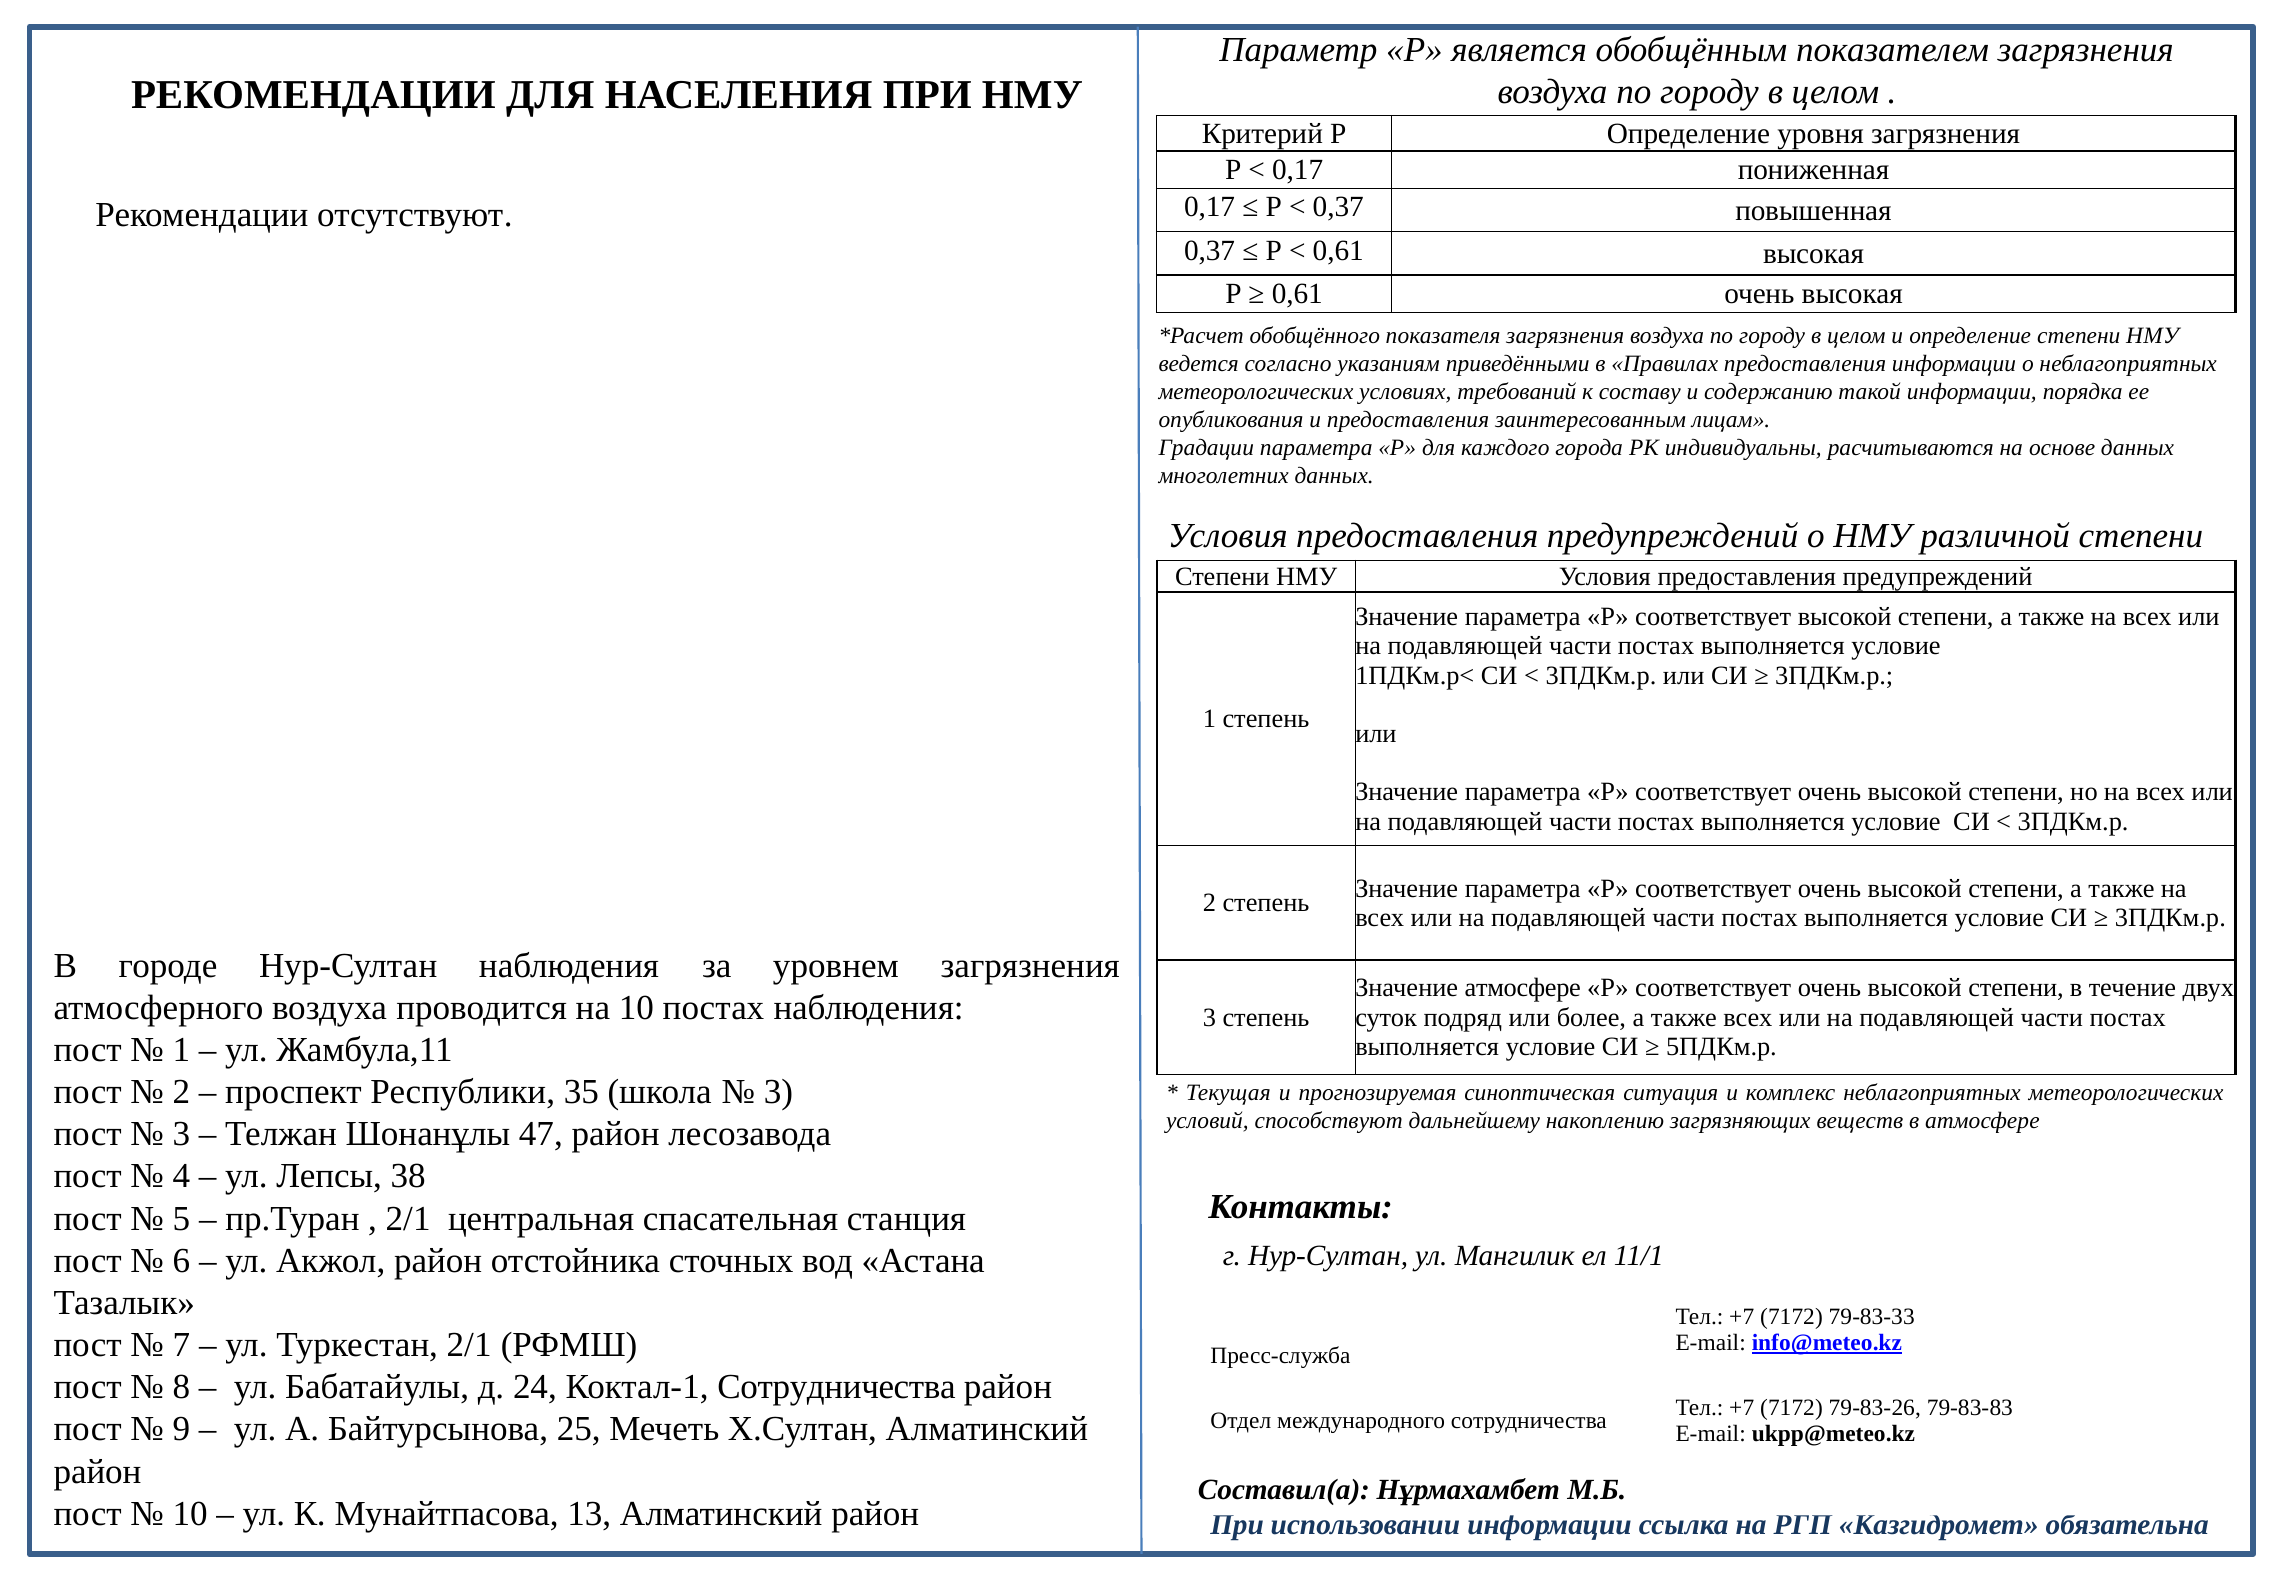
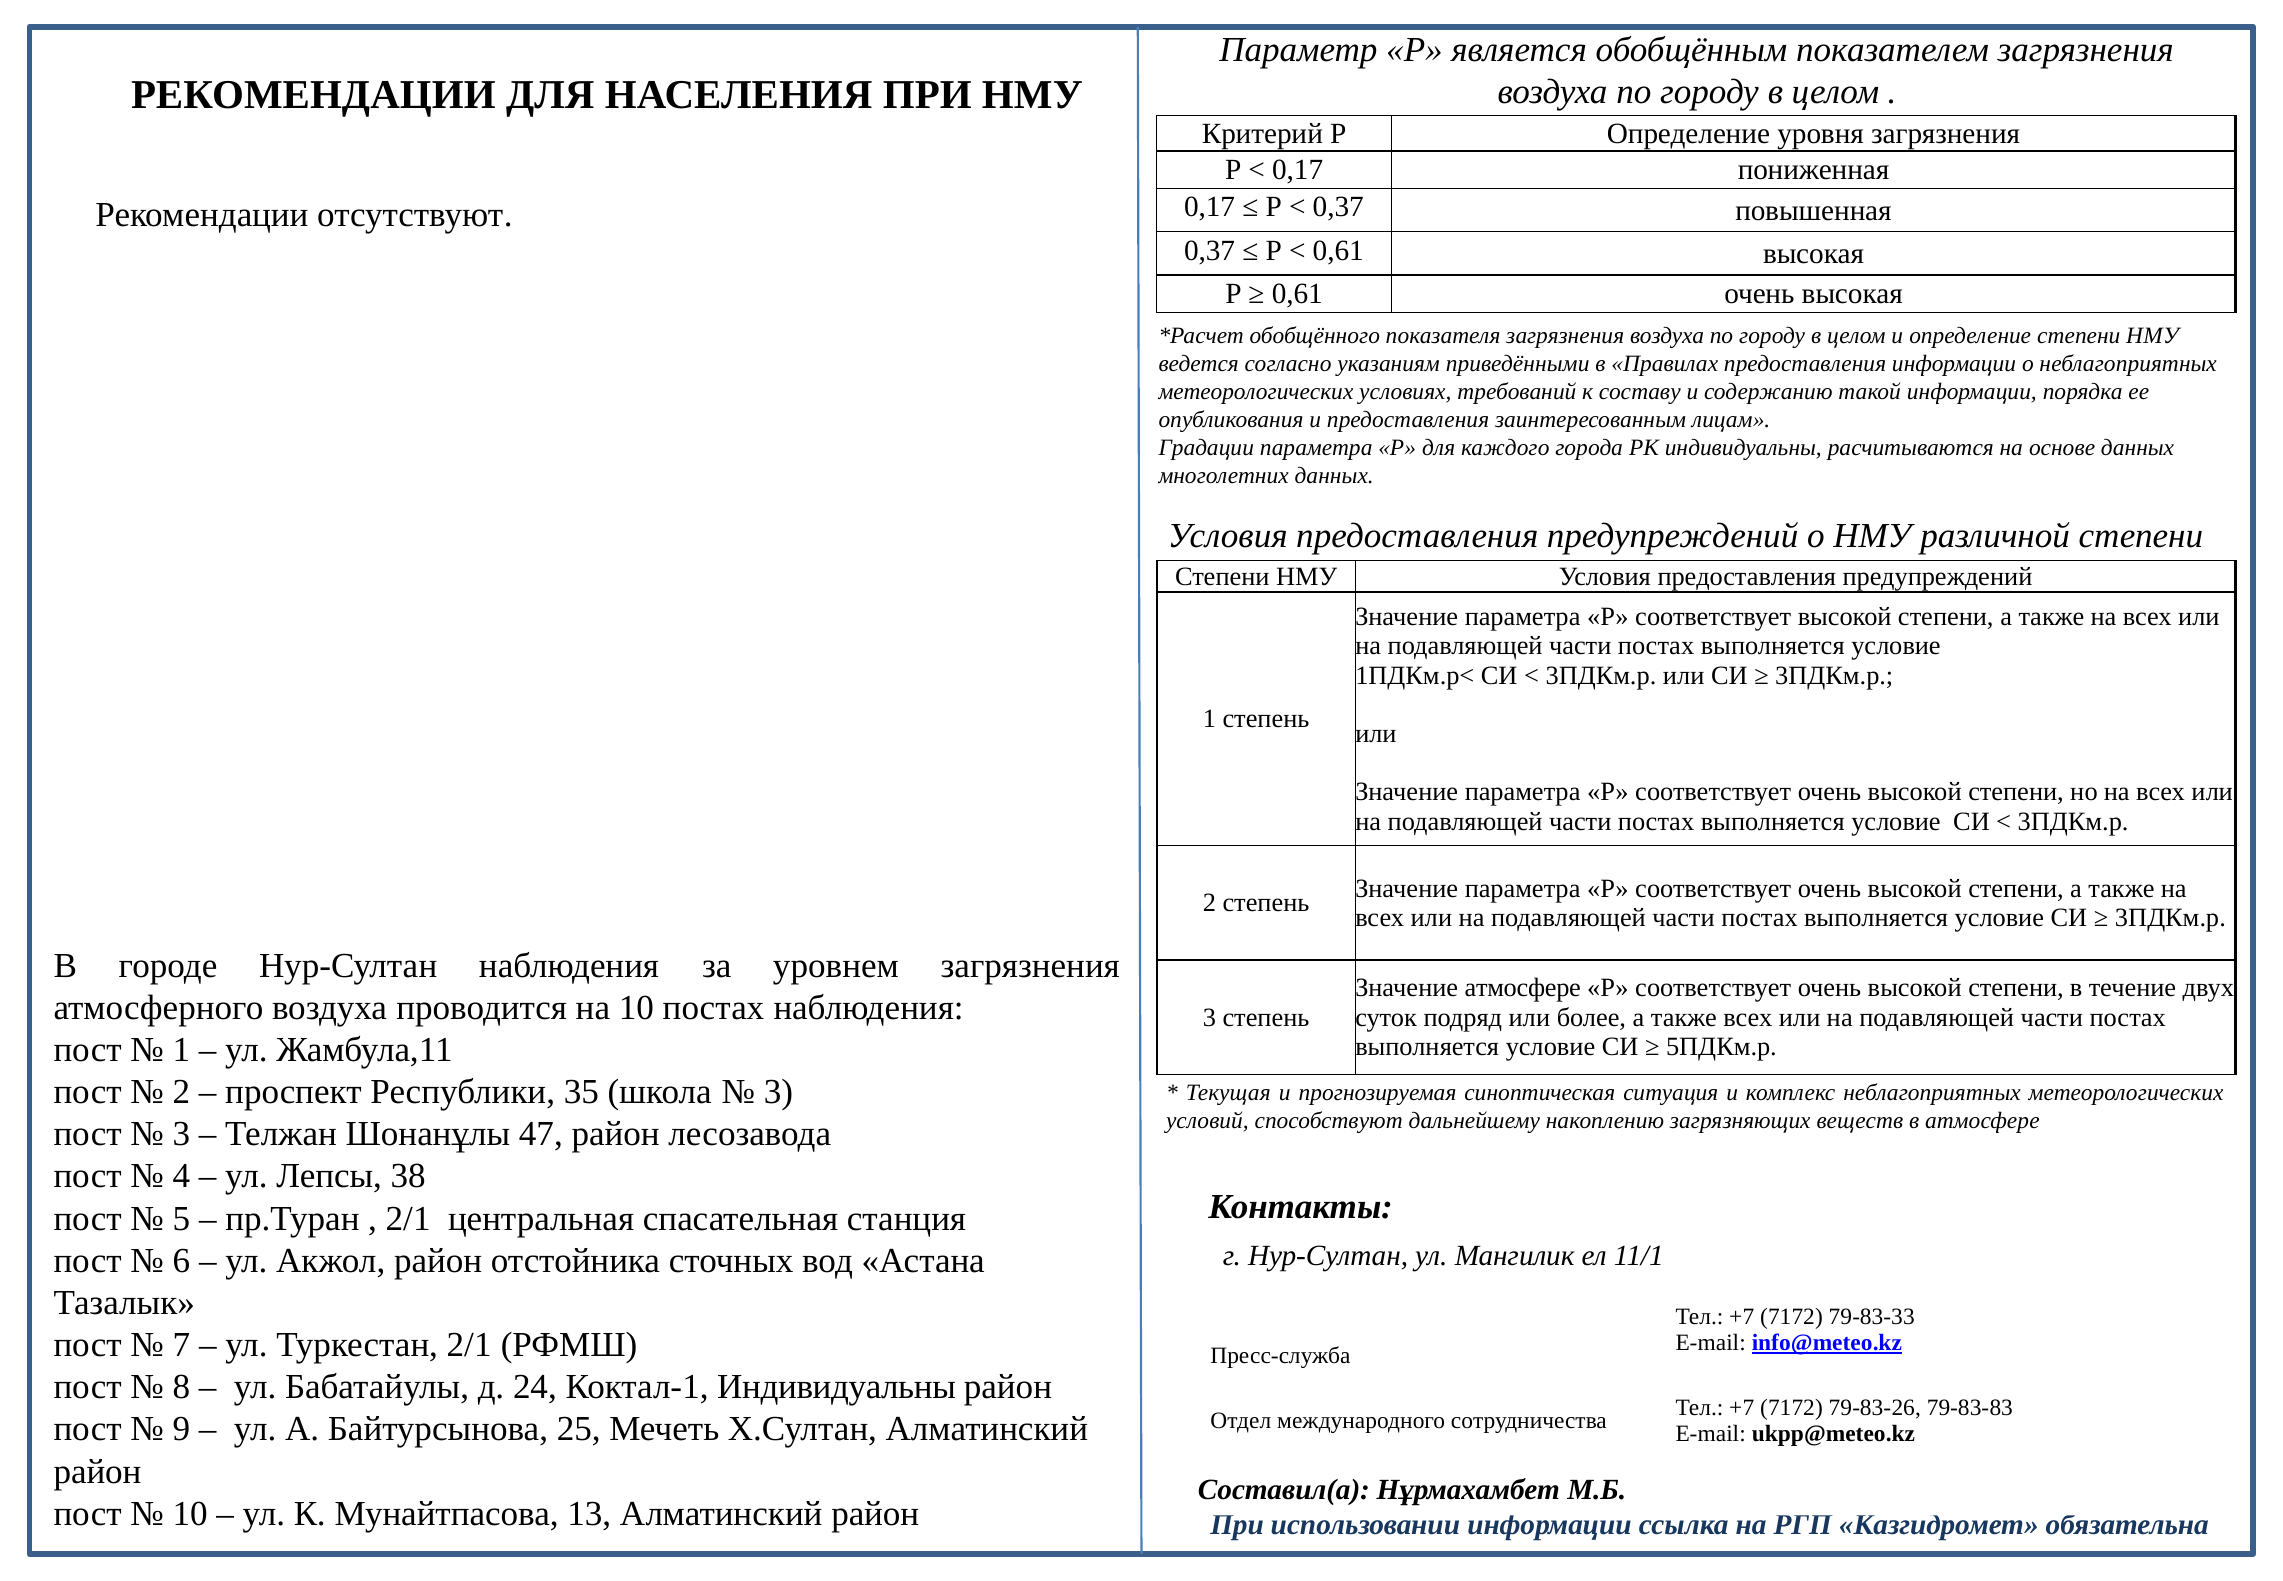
Коктал-1 Сотрудничества: Сотрудничества -> Индивидуальны (837, 1387)
